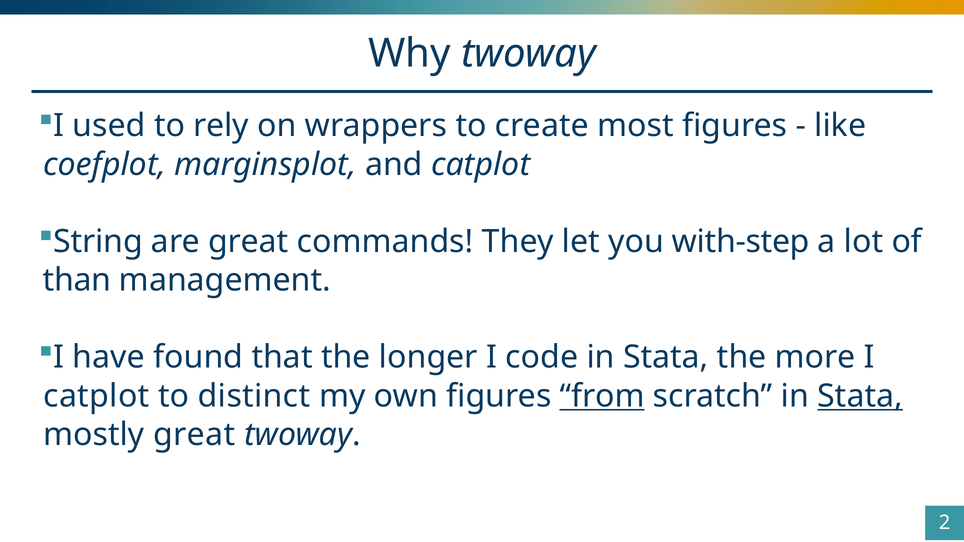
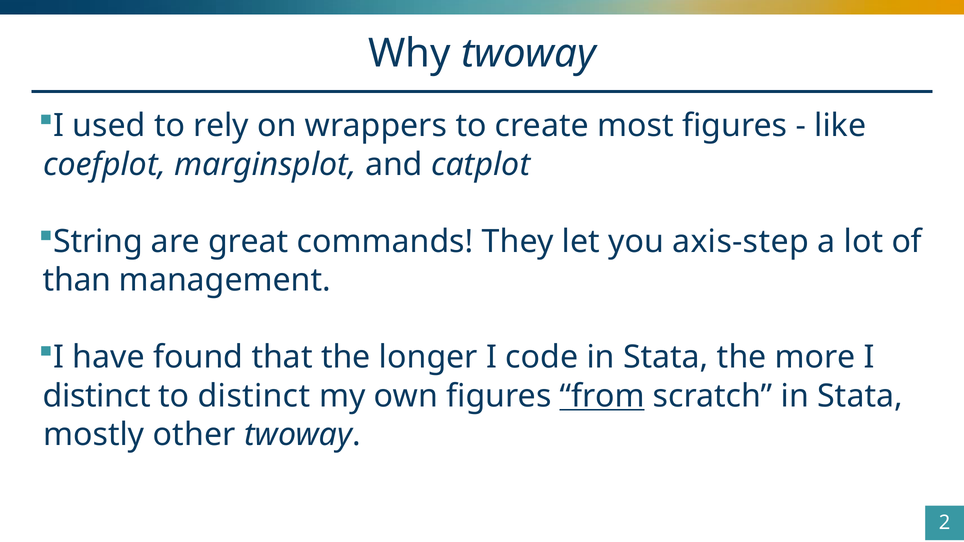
with-step: with-step -> axis-step (741, 242)
catplot: catplot -> distinct (97, 396)
Stata underline: present -> none (860, 396)
mostly great: great -> other (194, 435)
